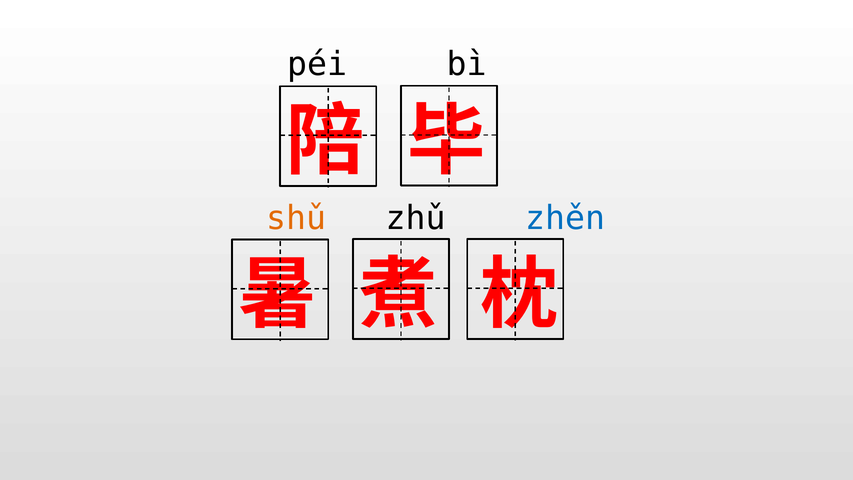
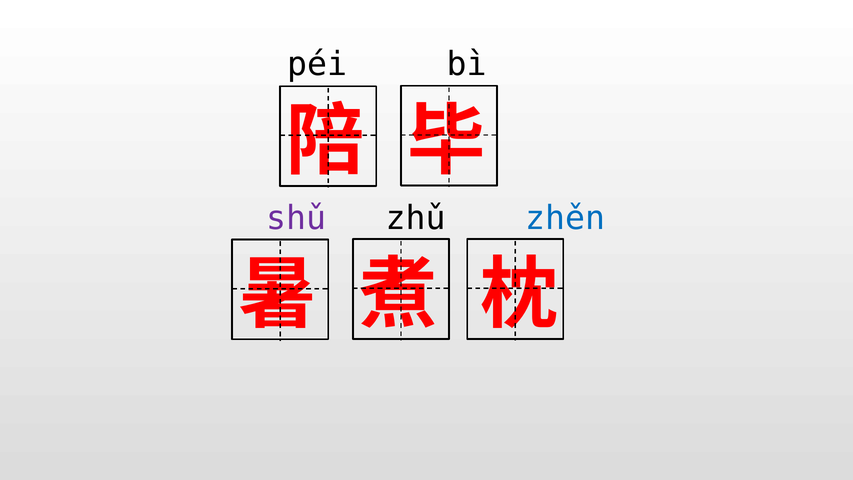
shǔ colour: orange -> purple (296, 218)
